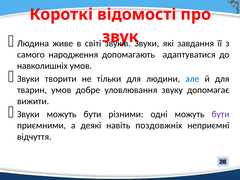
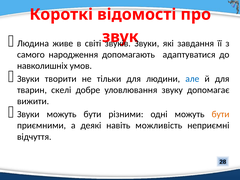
тварин умов: умов -> скелі (61, 90)
бути colour: purple -> orange (221, 114)
поздовжніх: поздовжніх -> можливість (159, 126)
